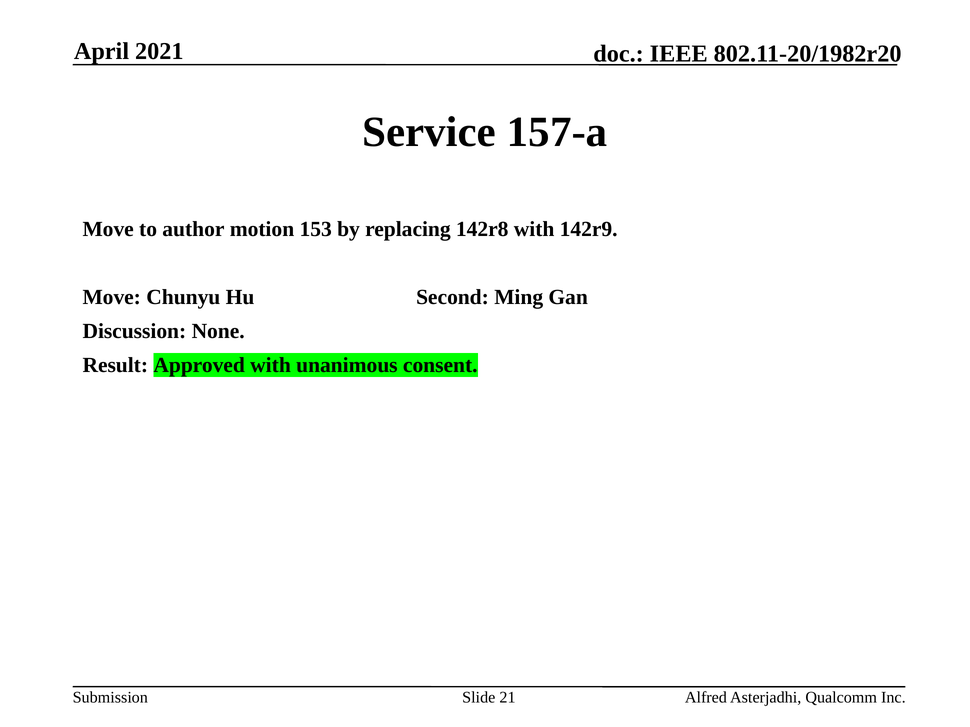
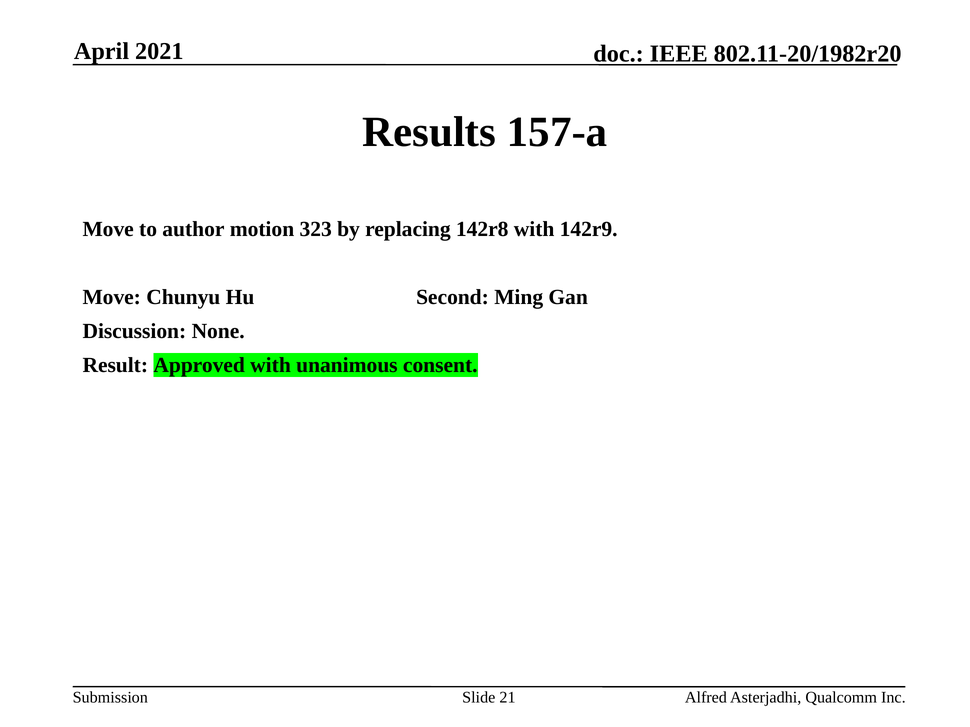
Service: Service -> Results (429, 132)
153: 153 -> 323 (316, 229)
